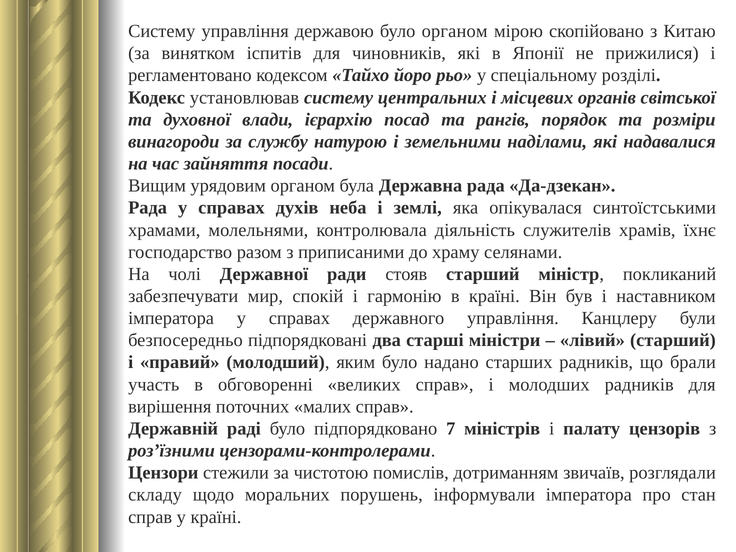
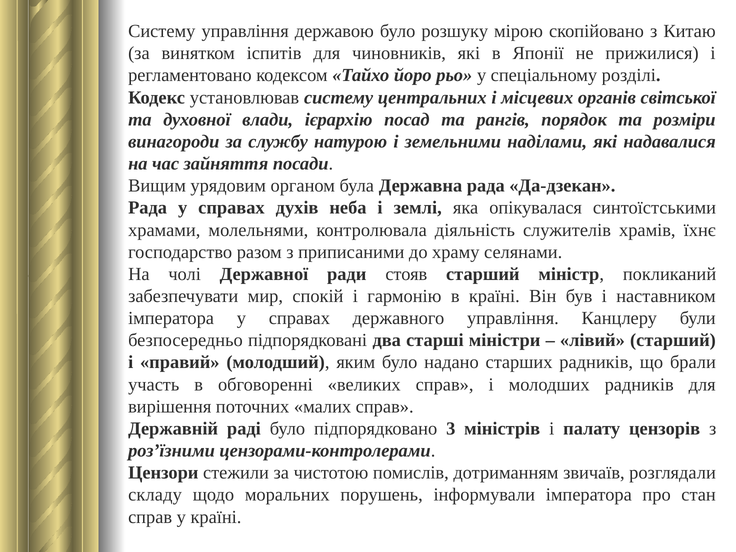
було органом: органом -> розшуку (455, 31)
7: 7 -> 3 (451, 429)
